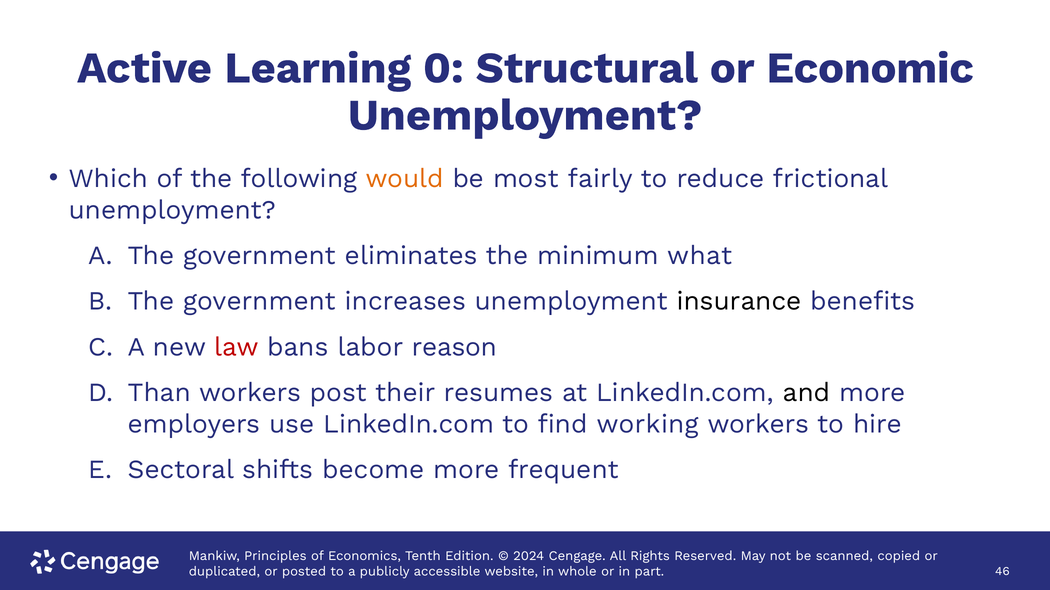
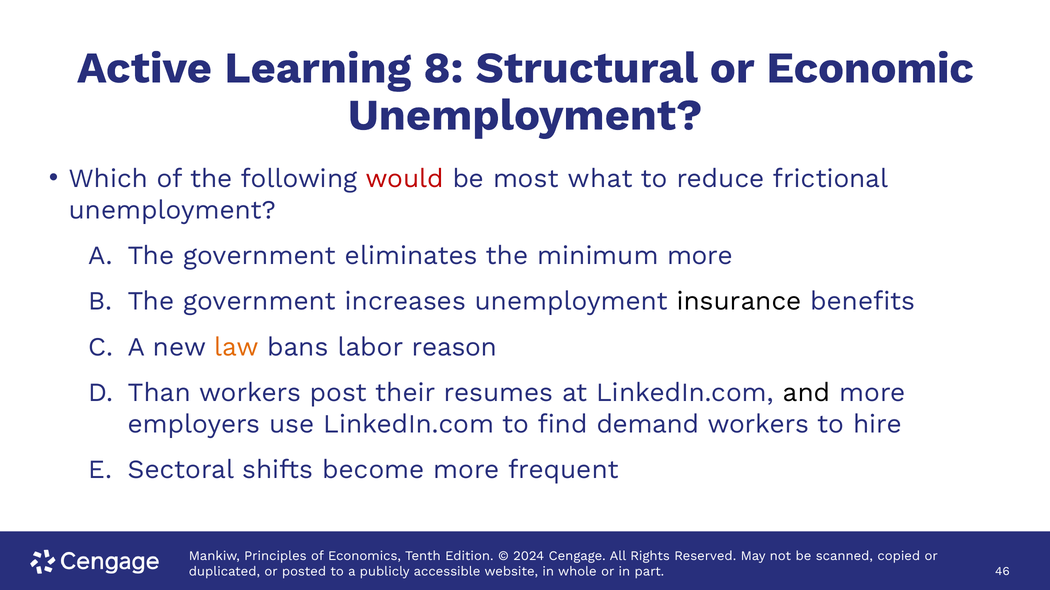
0: 0 -> 8 (443, 68)
would colour: orange -> red (405, 179)
fairly: fairly -> what (600, 179)
minimum what: what -> more (700, 256)
law colour: red -> orange (237, 347)
working: working -> demand (648, 425)
